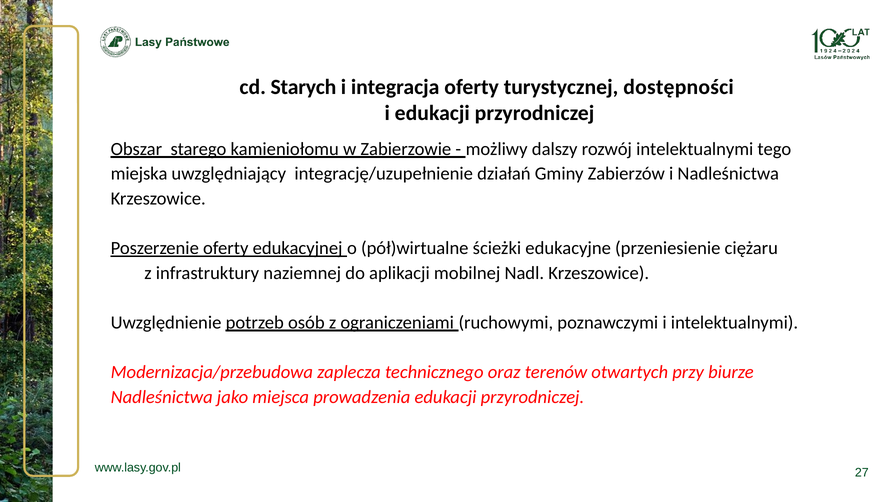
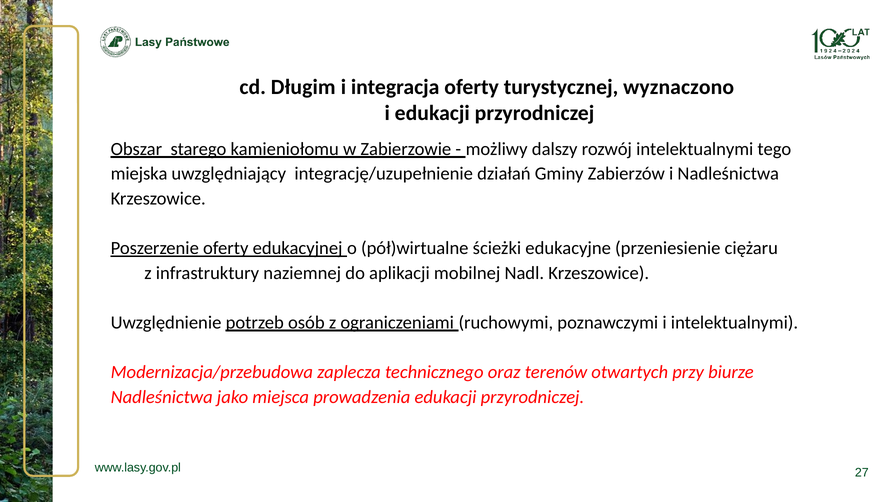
Starych: Starych -> Długim (303, 87)
dostępności: dostępności -> wyznaczono (679, 87)
